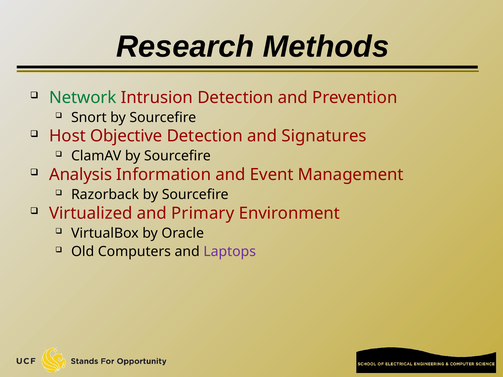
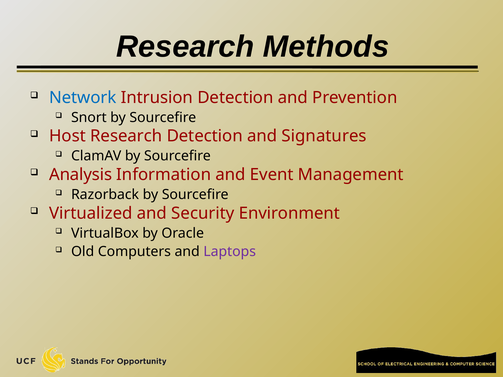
Network colour: green -> blue (83, 98)
Host Objective: Objective -> Research (126, 136)
Primary: Primary -> Security (203, 213)
